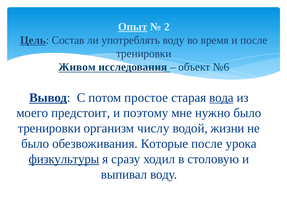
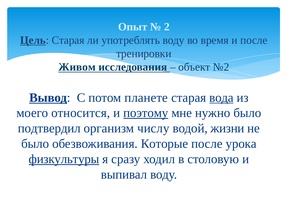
Опыт underline: present -> none (133, 27)
Цель Состав: Состав -> Старая (68, 40)
№6: №6 -> №2 (221, 67)
простое: простое -> планете (146, 97)
предстоит: предстоит -> относится (81, 113)
поэтому underline: none -> present (146, 113)
тренировки: тренировки -> подтвердил (49, 128)
